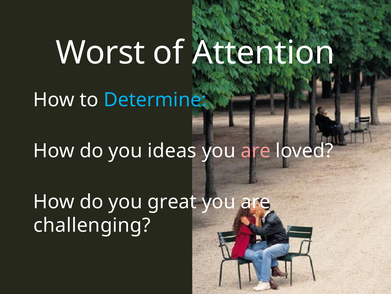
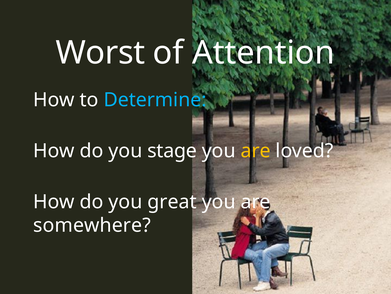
ideas: ideas -> stage (172, 151)
are colour: pink -> yellow (256, 151)
challenging: challenging -> somewhere (92, 225)
